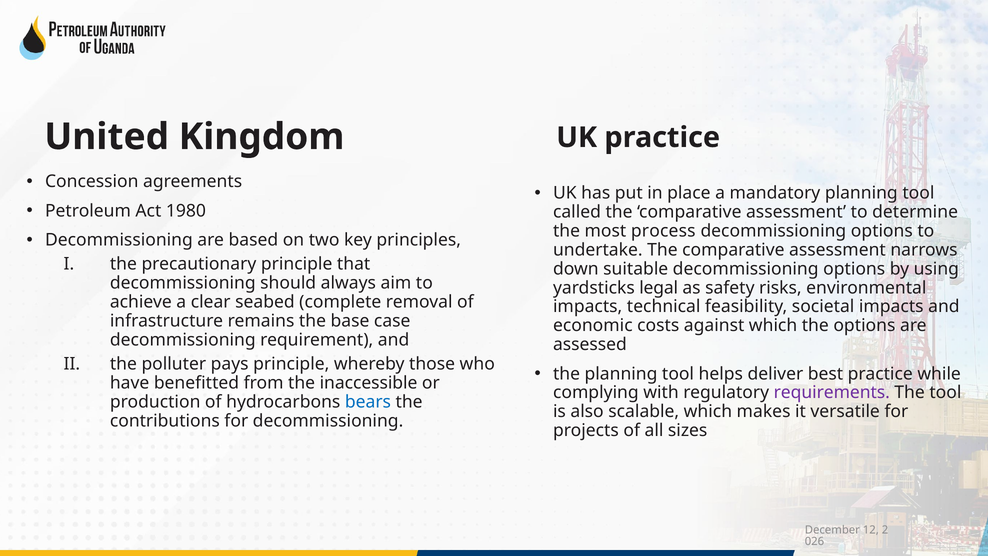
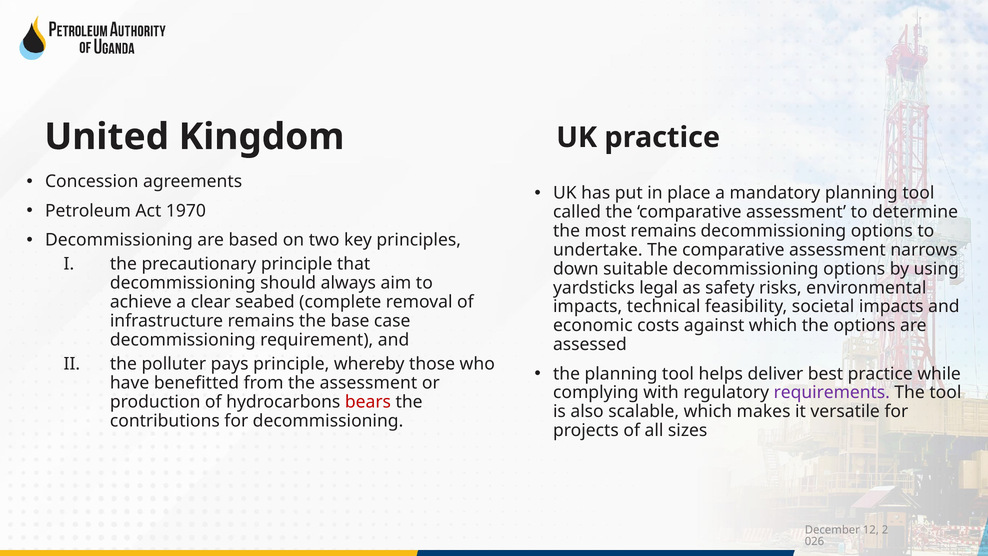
1980: 1980 -> 1970 (186, 211)
most process: process -> remains (663, 231)
the inaccessible: inaccessible -> assessment (368, 383)
bears colour: blue -> red (368, 402)
